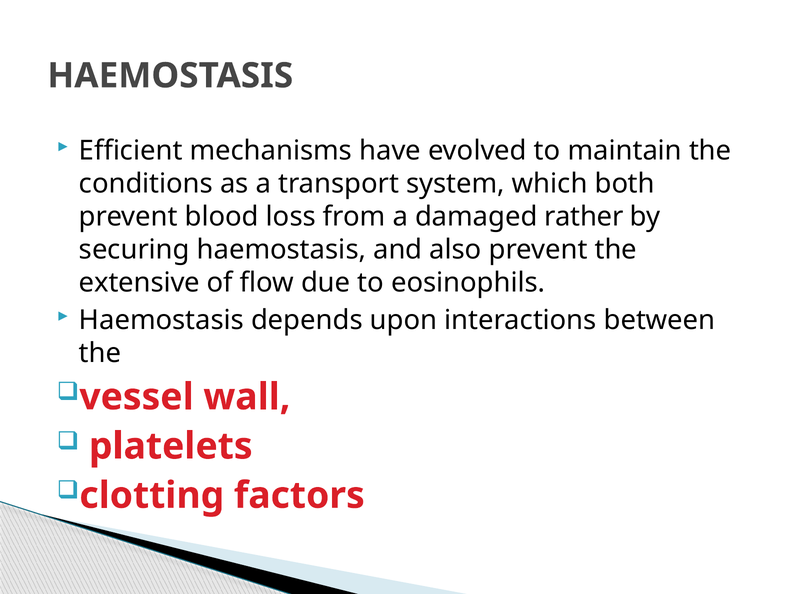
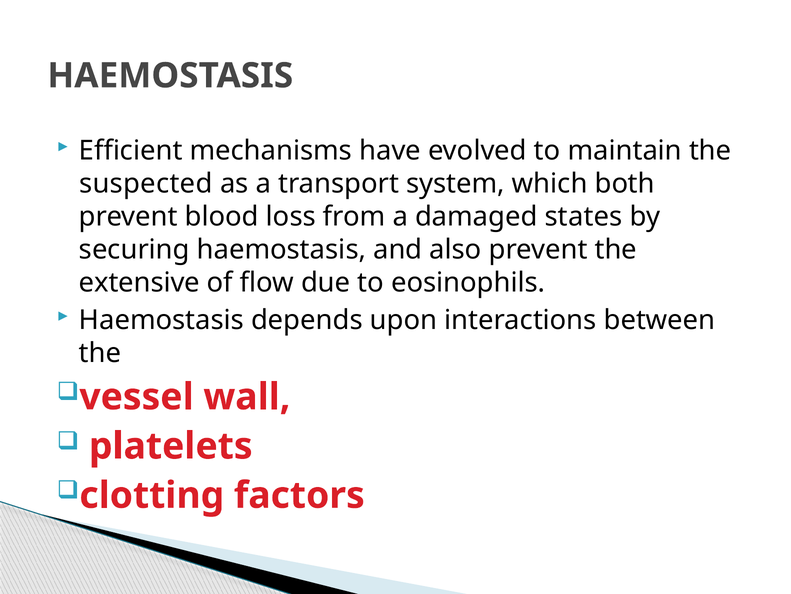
conditions: conditions -> suspected (146, 183)
rather: rather -> states (584, 216)
